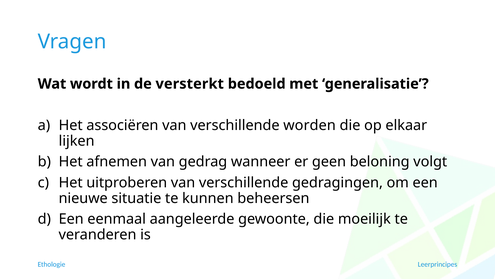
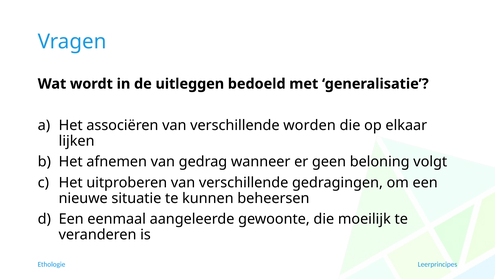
versterkt: versterkt -> uitleggen (190, 84)
